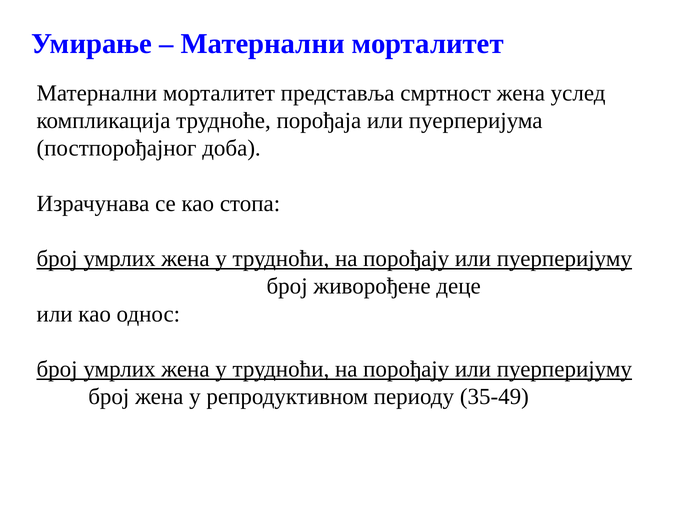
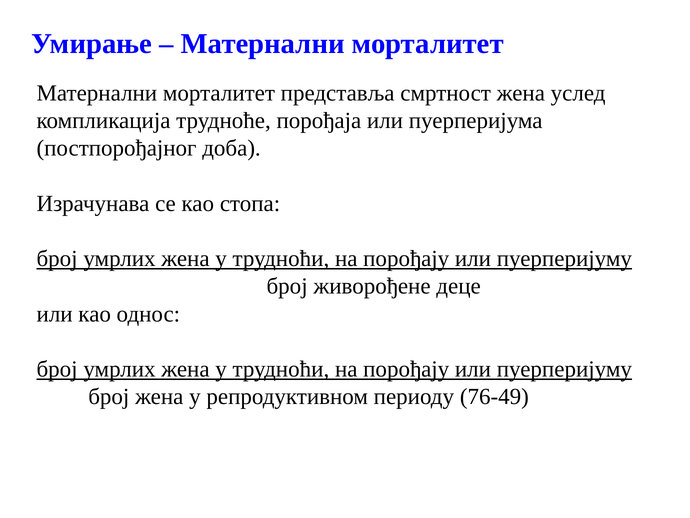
35-49: 35-49 -> 76-49 (494, 396)
